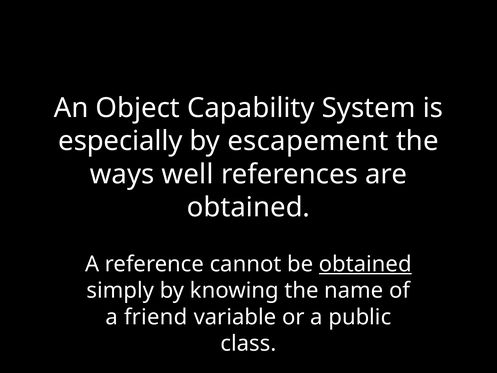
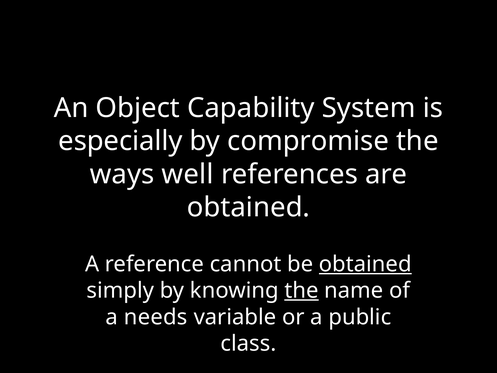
escapement: escapement -> compromise (308, 141)
the underline: none -> present (302, 290)
friend: friend -> needs (156, 317)
